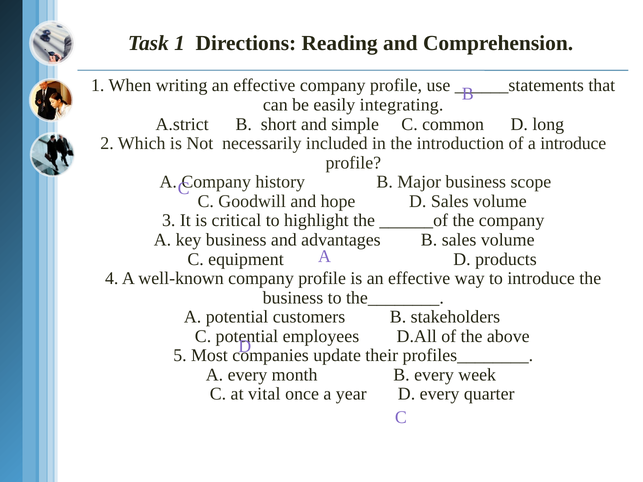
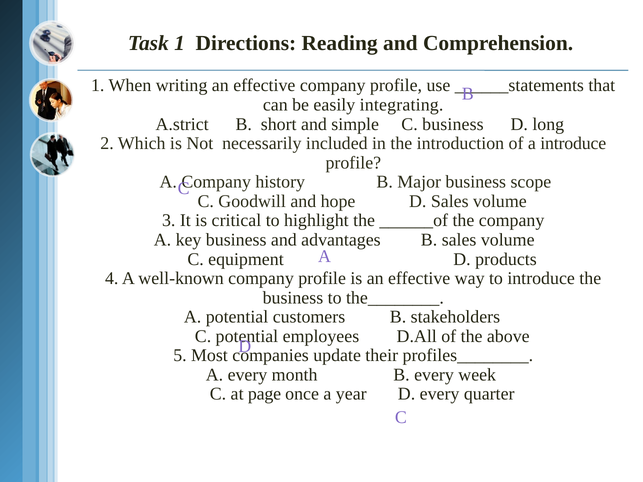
C common: common -> business (453, 124)
vital: vital -> page (264, 394)
